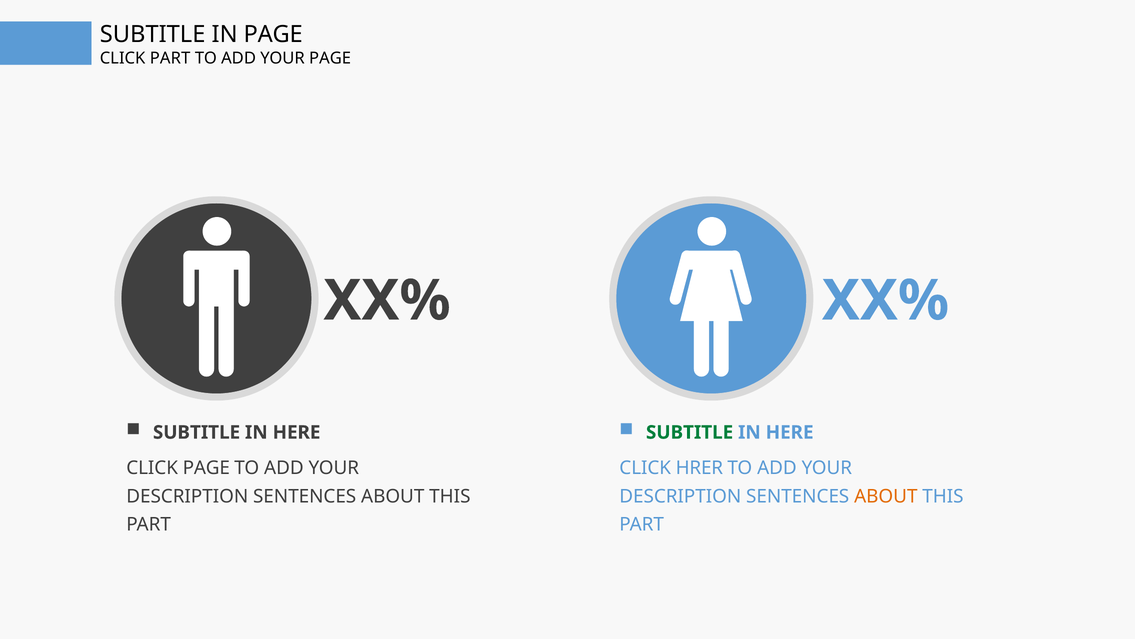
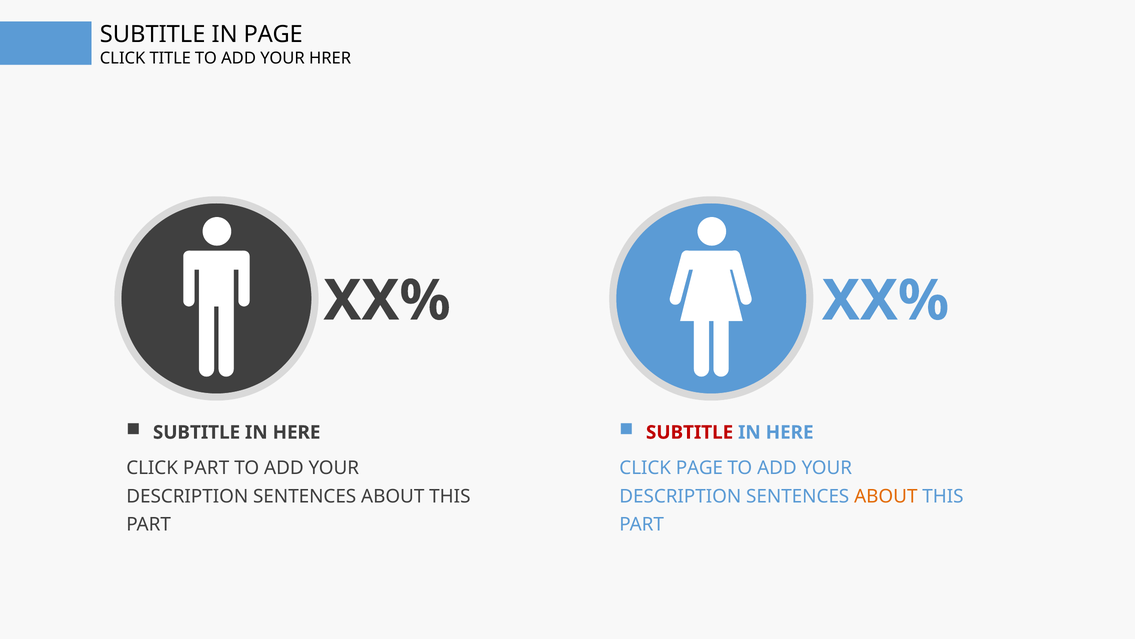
CLICK PART: PART -> TITLE (170, 58)
YOUR PAGE: PAGE -> HRER (330, 58)
SUBTITLE colour: green -> red (690, 432)
CLICK PAGE: PAGE -> PART (206, 468)
CLICK HRER: HRER -> PAGE (699, 468)
